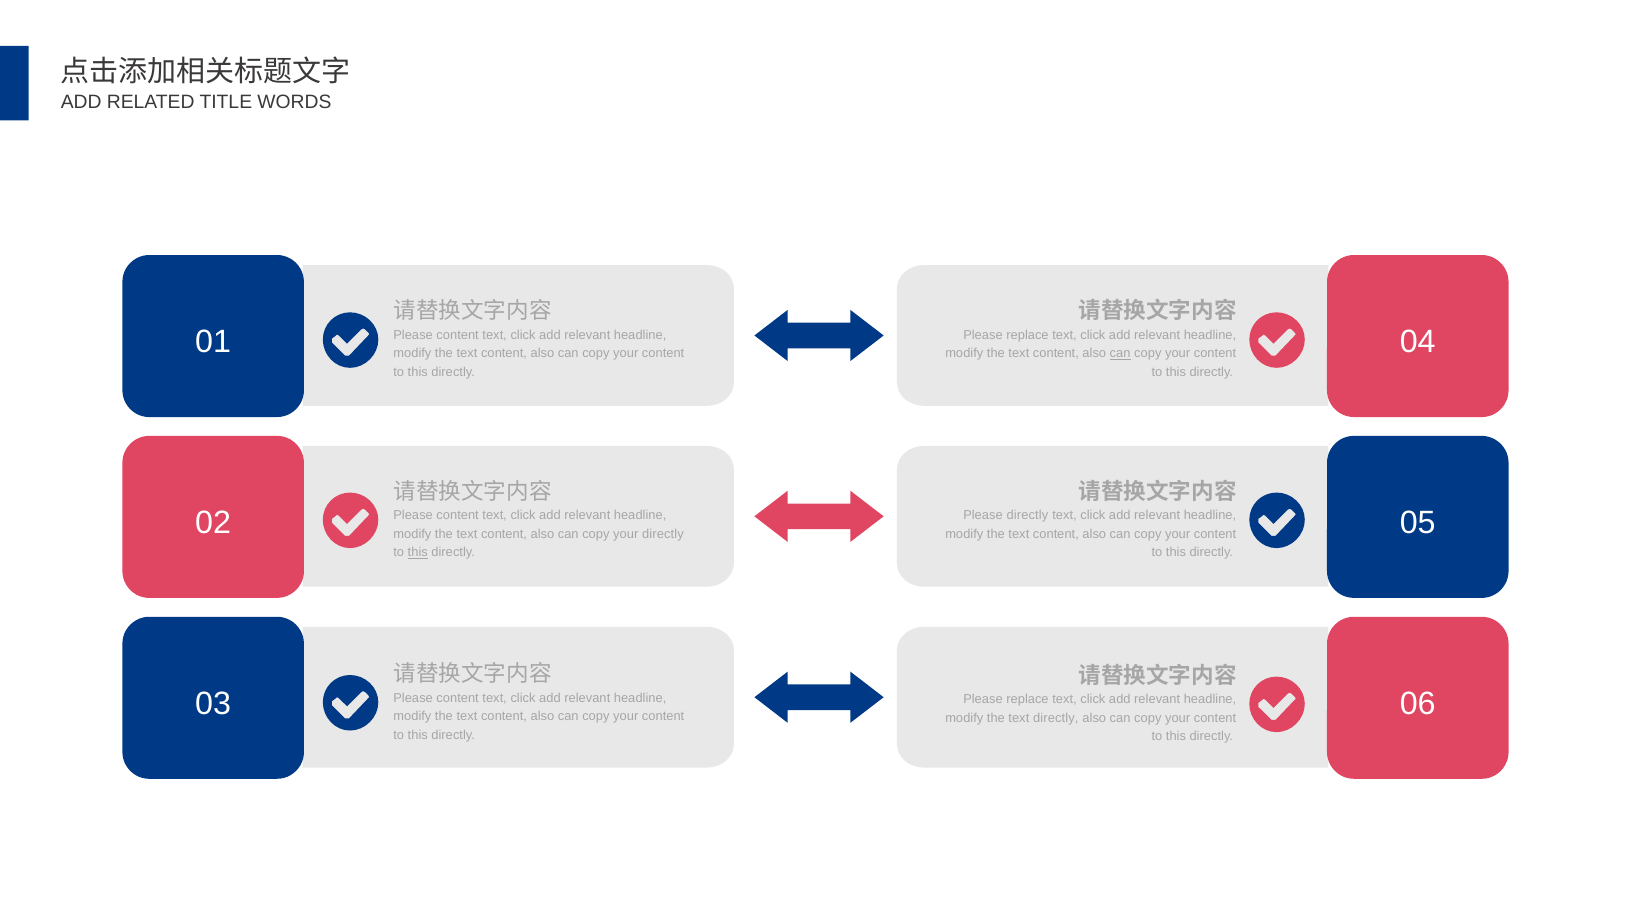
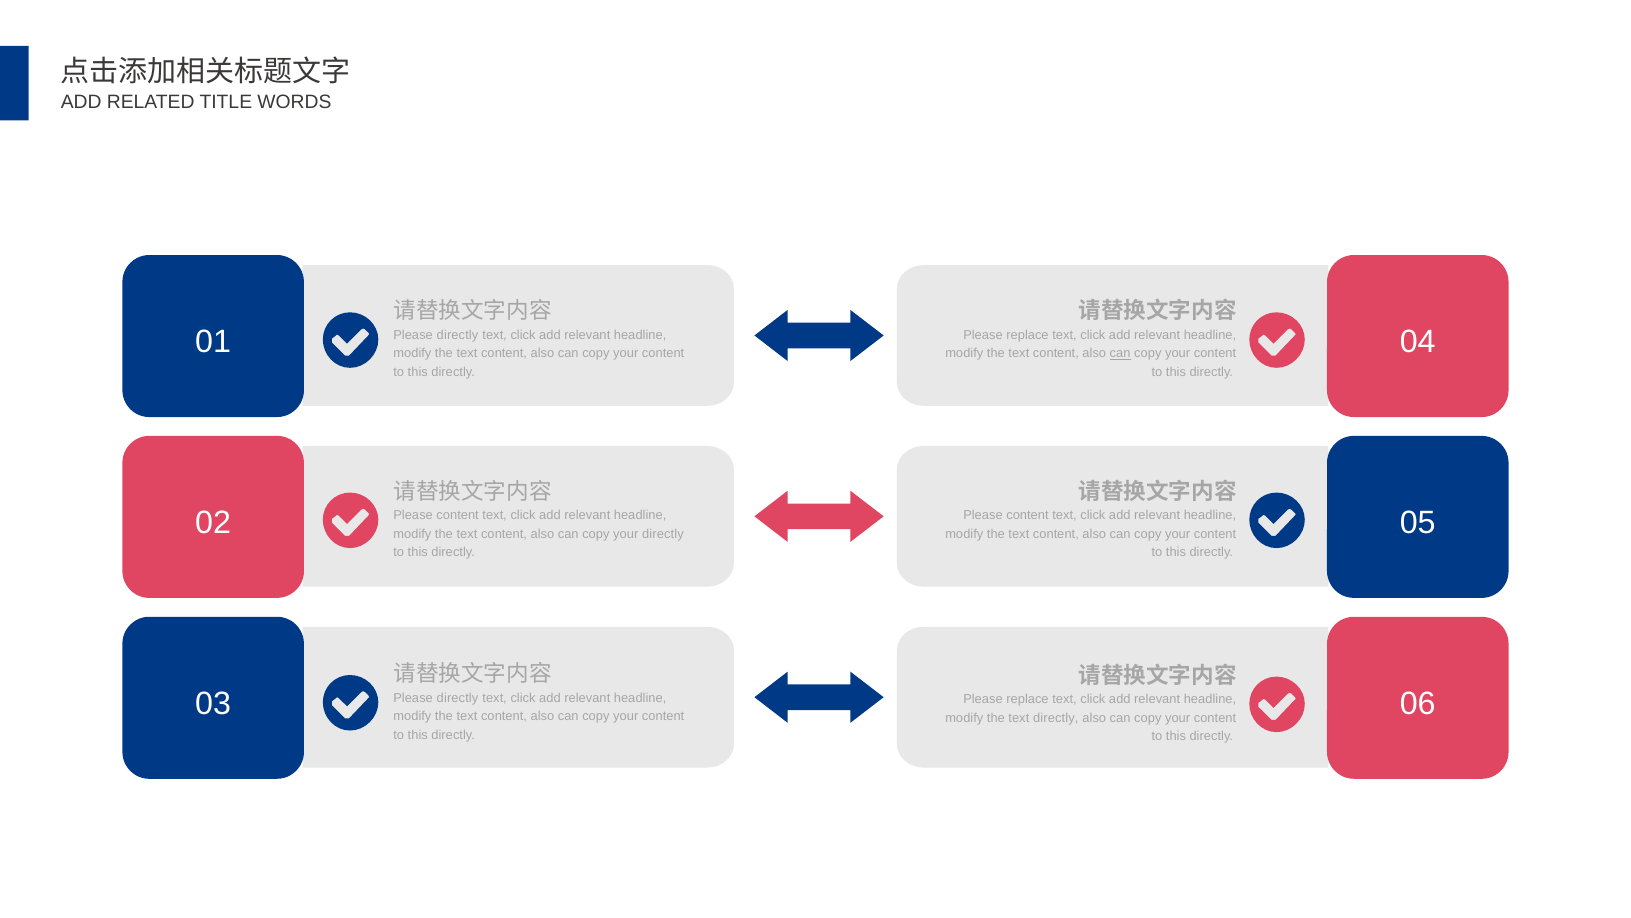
content: content -> directly (458, 335)
directly: directly -> content (1027, 515)
this underline: present -> none (418, 552)
content: content -> directly (458, 697)
